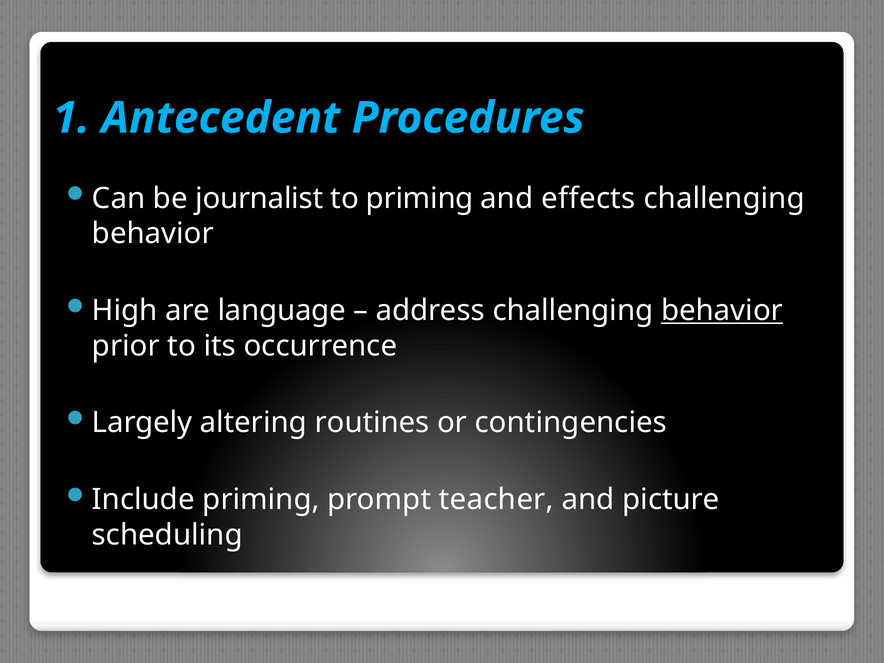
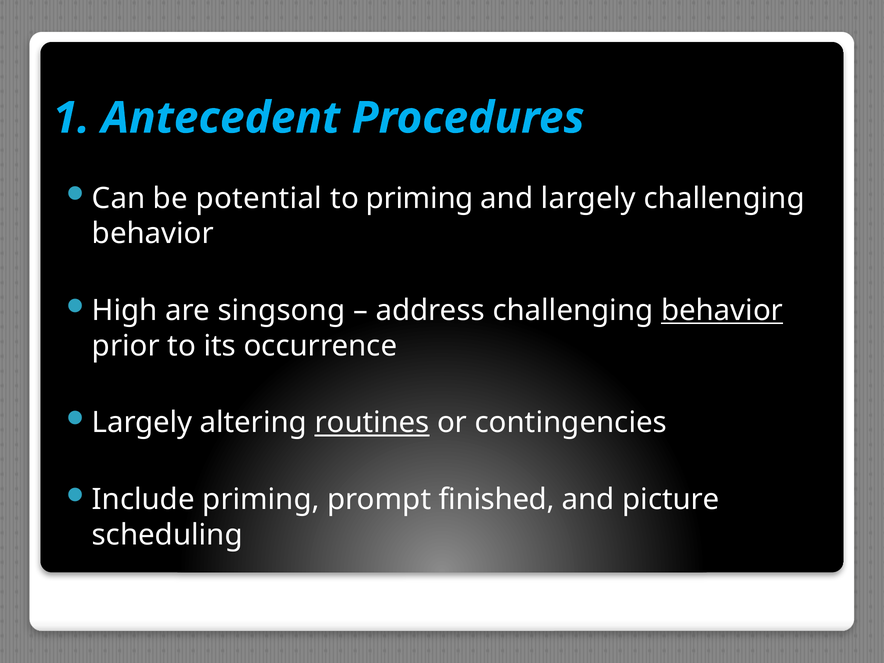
journalist: journalist -> potential (259, 198)
and effects: effects -> largely (588, 198)
language: language -> singsong (282, 311)
routines underline: none -> present (372, 423)
teacher: teacher -> finished (497, 500)
